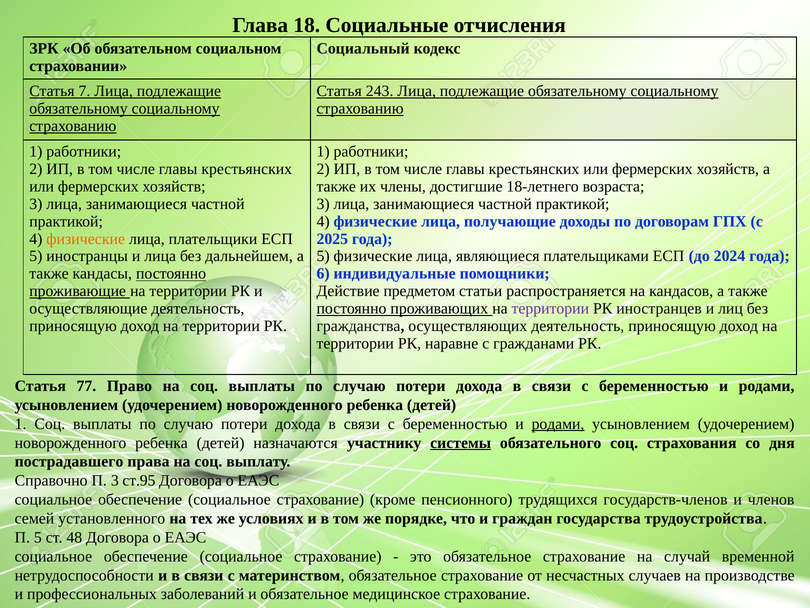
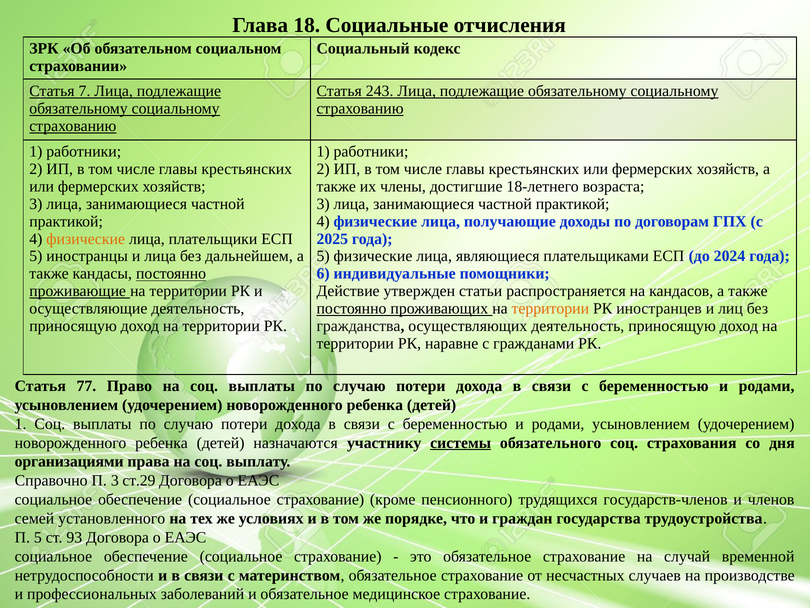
предметом: предметом -> утвержден (419, 291)
территории colour: purple -> orange (550, 308)
родами underline: present -> none (558, 424)
пострадавшего: пострадавшего -> организациями (69, 461)
ст.95: ст.95 -> ст.29 (139, 480)
48: 48 -> 93 (74, 537)
